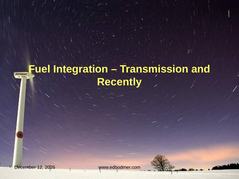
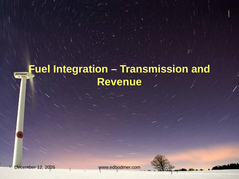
Recently: Recently -> Revenue (119, 82)
